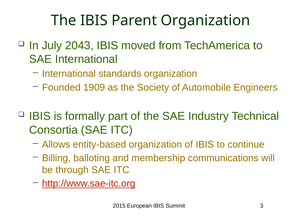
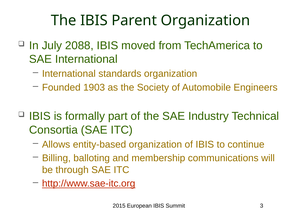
2043: 2043 -> 2088 (79, 45)
1909: 1909 -> 1903 (94, 87)
